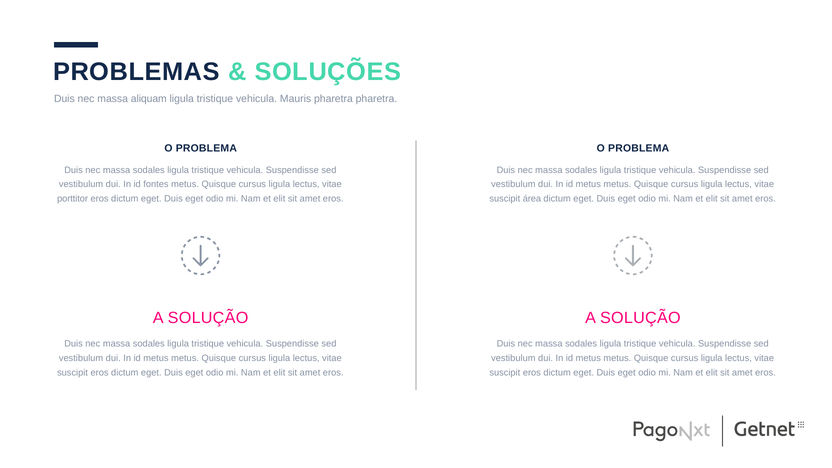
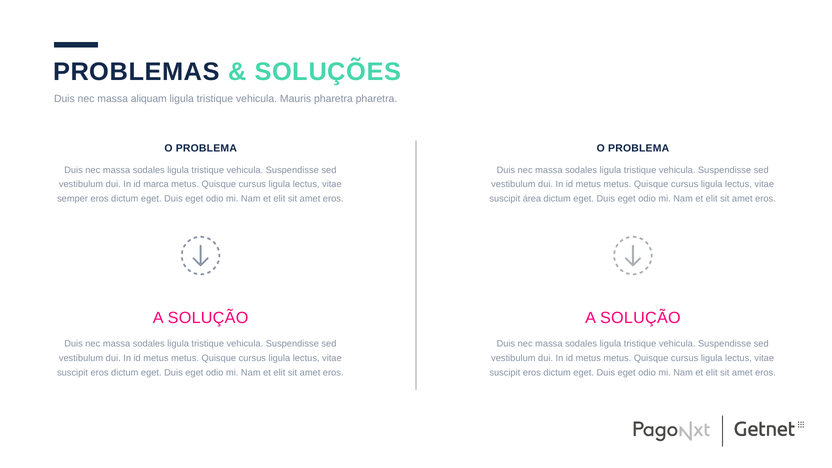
fontes: fontes -> marca (156, 184)
porttitor: porttitor -> semper (73, 199)
